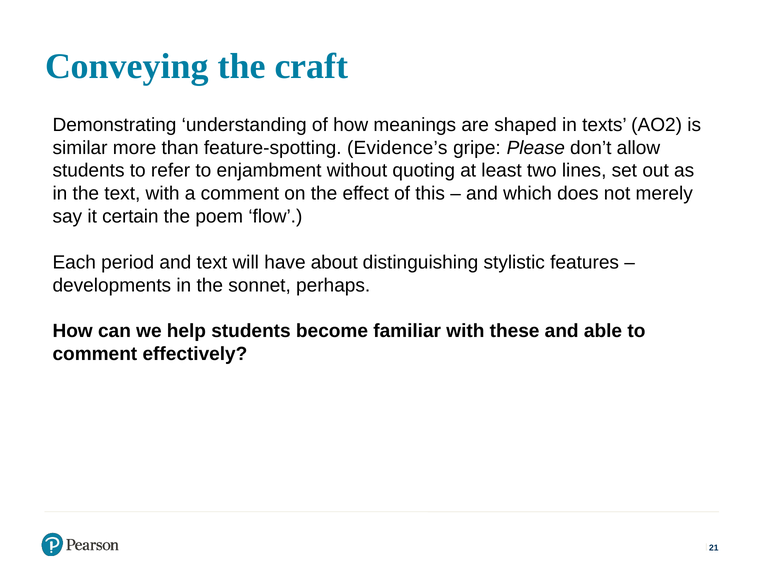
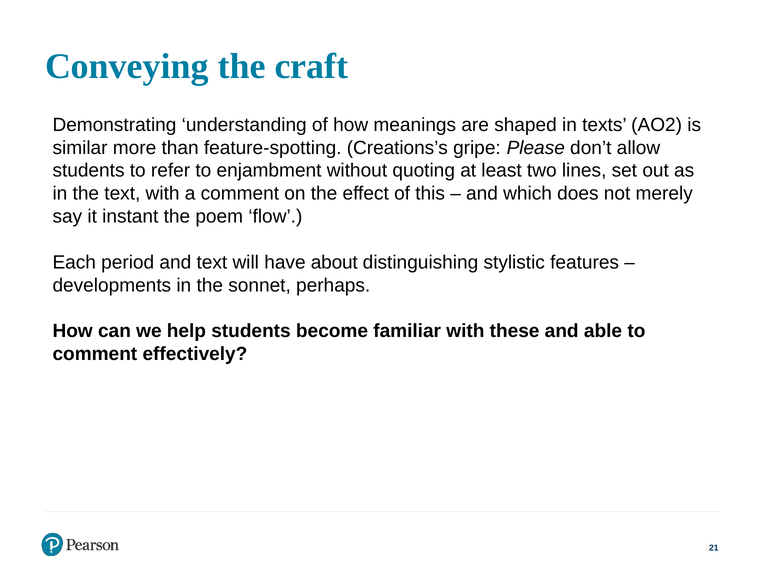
Evidence’s: Evidence’s -> Creations’s (397, 148)
certain: certain -> instant (130, 216)
